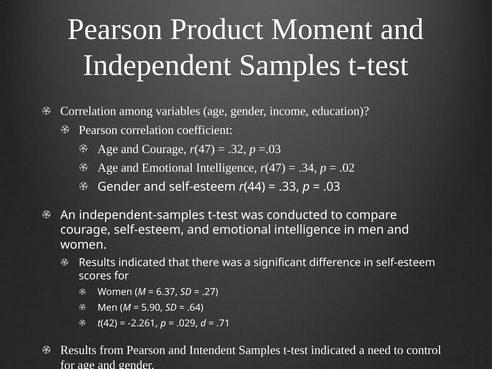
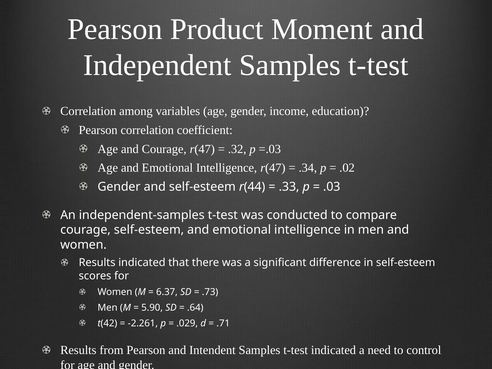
.27: .27 -> .73 (210, 292)
